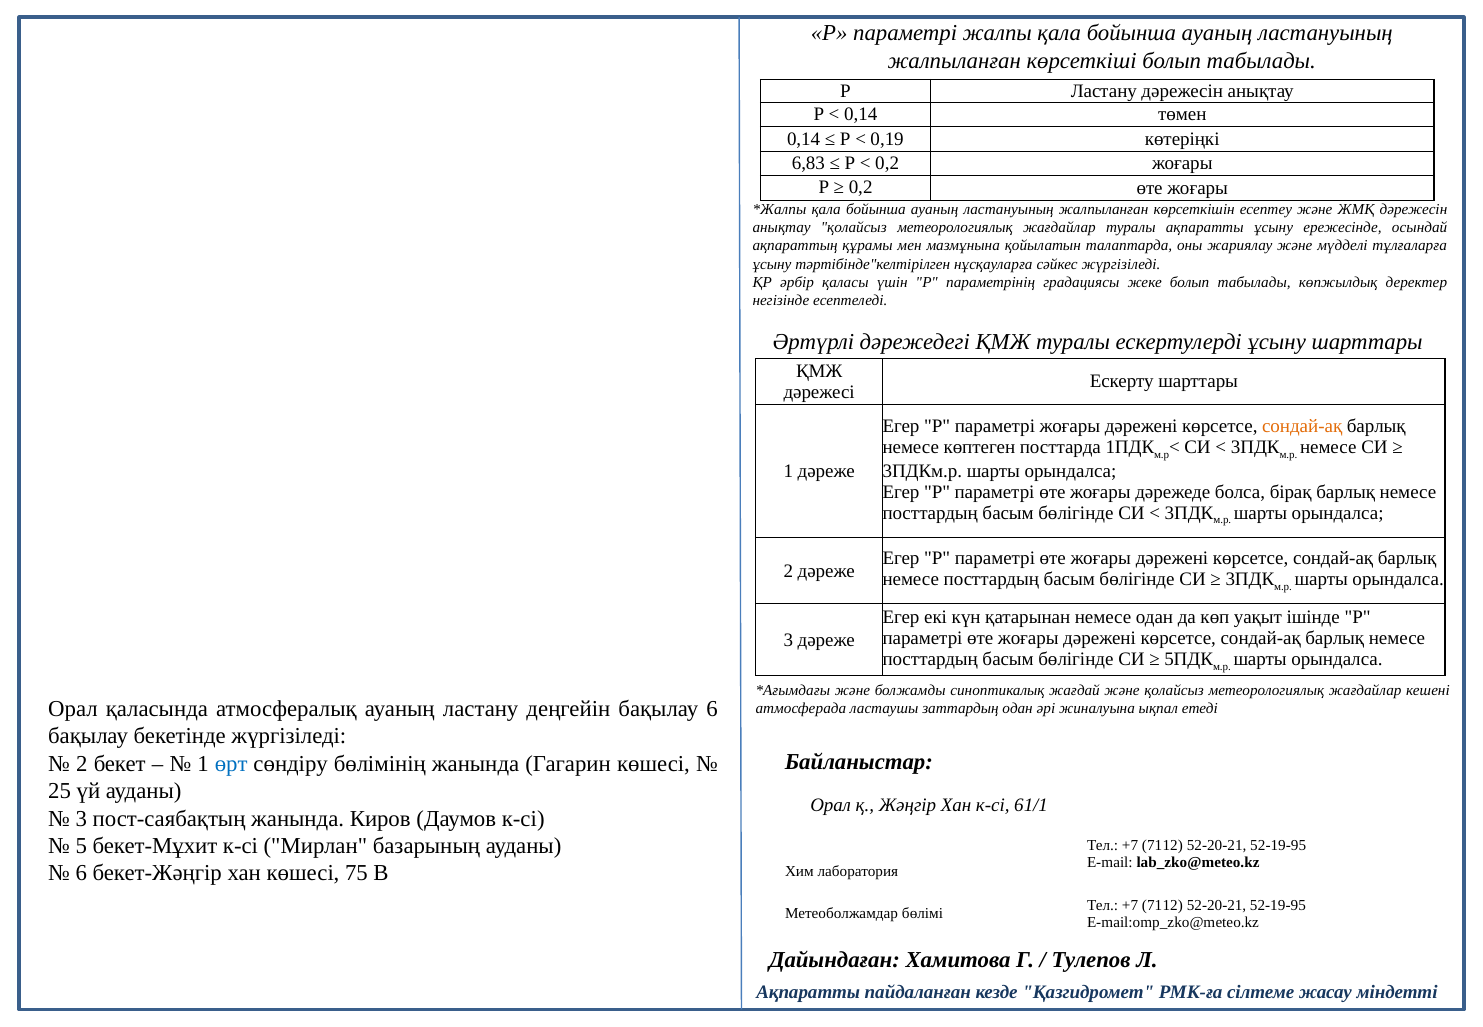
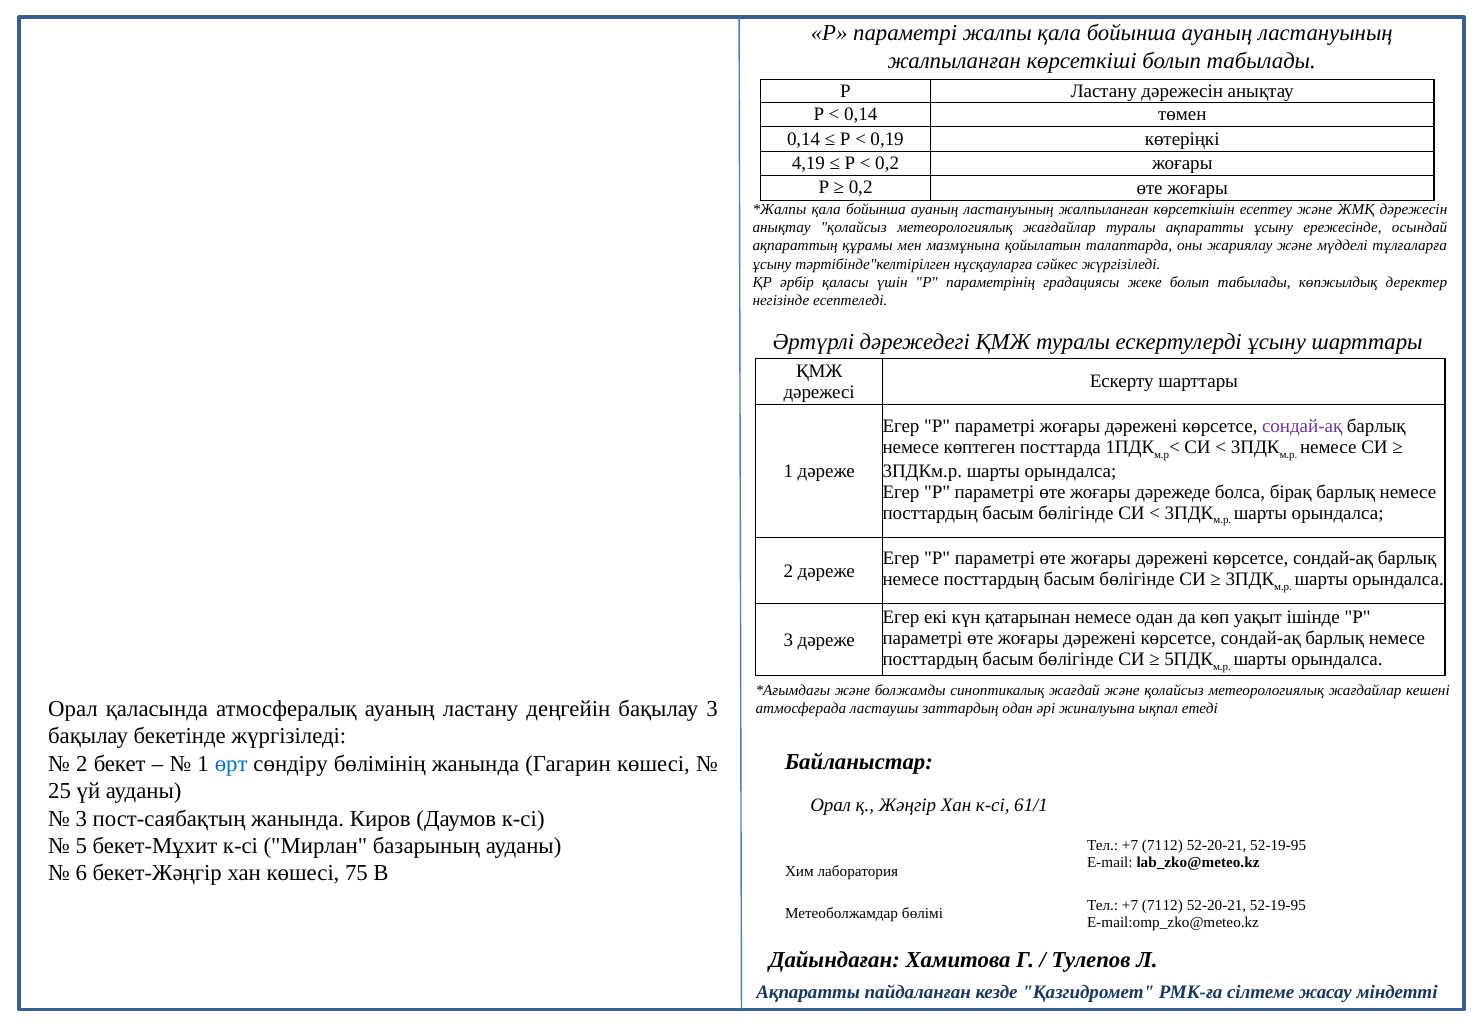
6,83: 6,83 -> 4,19 (808, 163)
сондай-ақ colour: orange -> purple (1302, 426)
бақылау 6: 6 -> 3 (712, 709)
